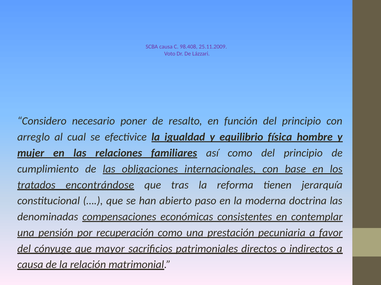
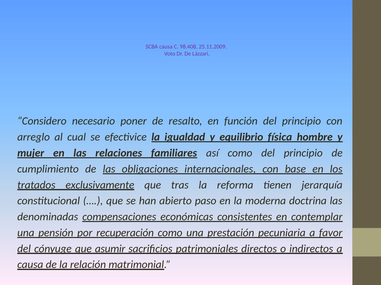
encontrándose: encontrándose -> exclusivamente (100, 185)
mayor: mayor -> asumir (110, 249)
